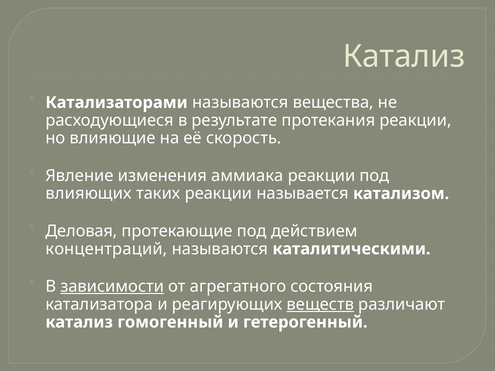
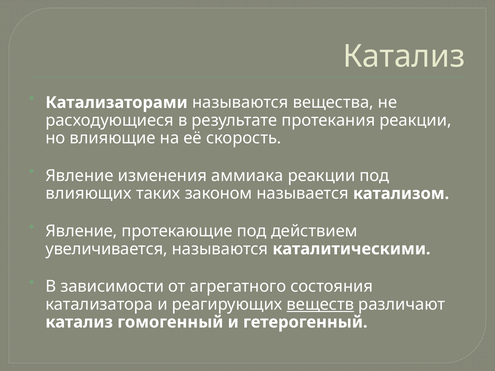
таких реакции: реакции -> законом (218, 194)
Деловая: Деловая -> Явление (81, 231)
концентраций: концентраций -> увеличивается (107, 249)
зависимости underline: present -> none (112, 287)
